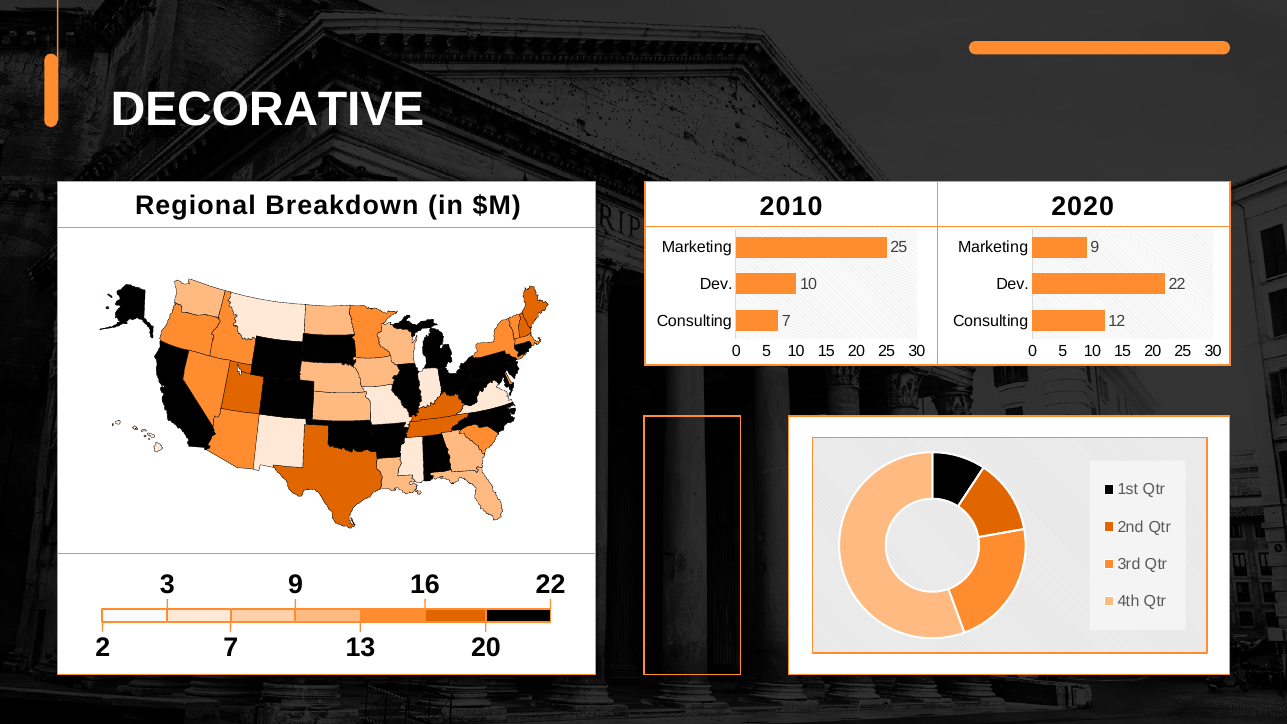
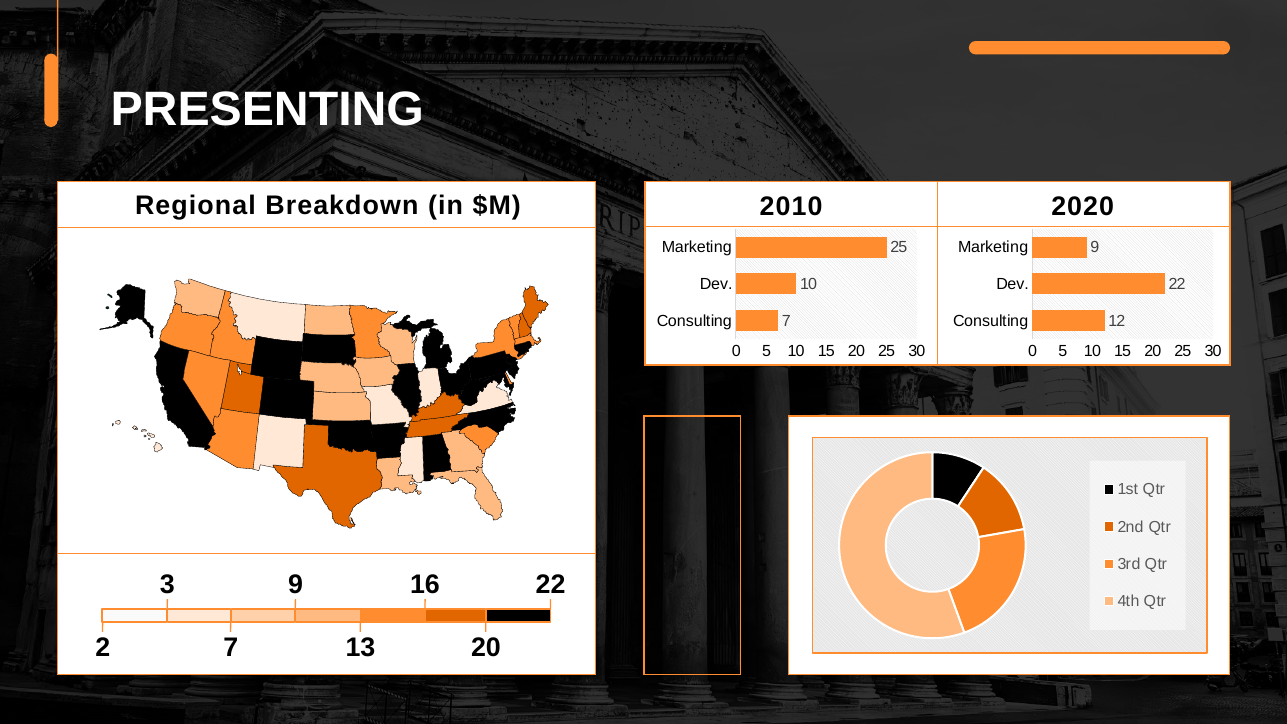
DECORATIVE: DECORATIVE -> PRESENTING (267, 110)
